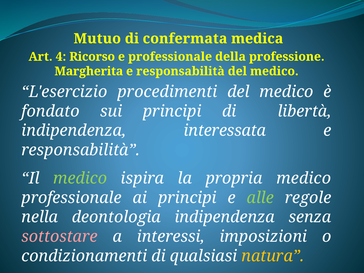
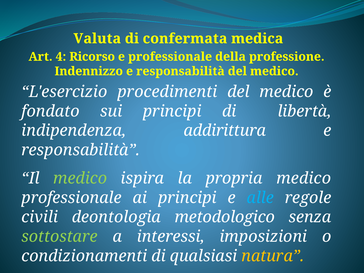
Mutuo: Mutuo -> Valuta (97, 39)
Margherita: Margherita -> Indennizzo (89, 71)
interessata: interessata -> addirittura (225, 131)
alle colour: light green -> light blue (260, 198)
nella: nella -> civili (40, 217)
deontologia indipendenza: indipendenza -> metodologico (225, 217)
sottostare colour: pink -> light green (60, 237)
